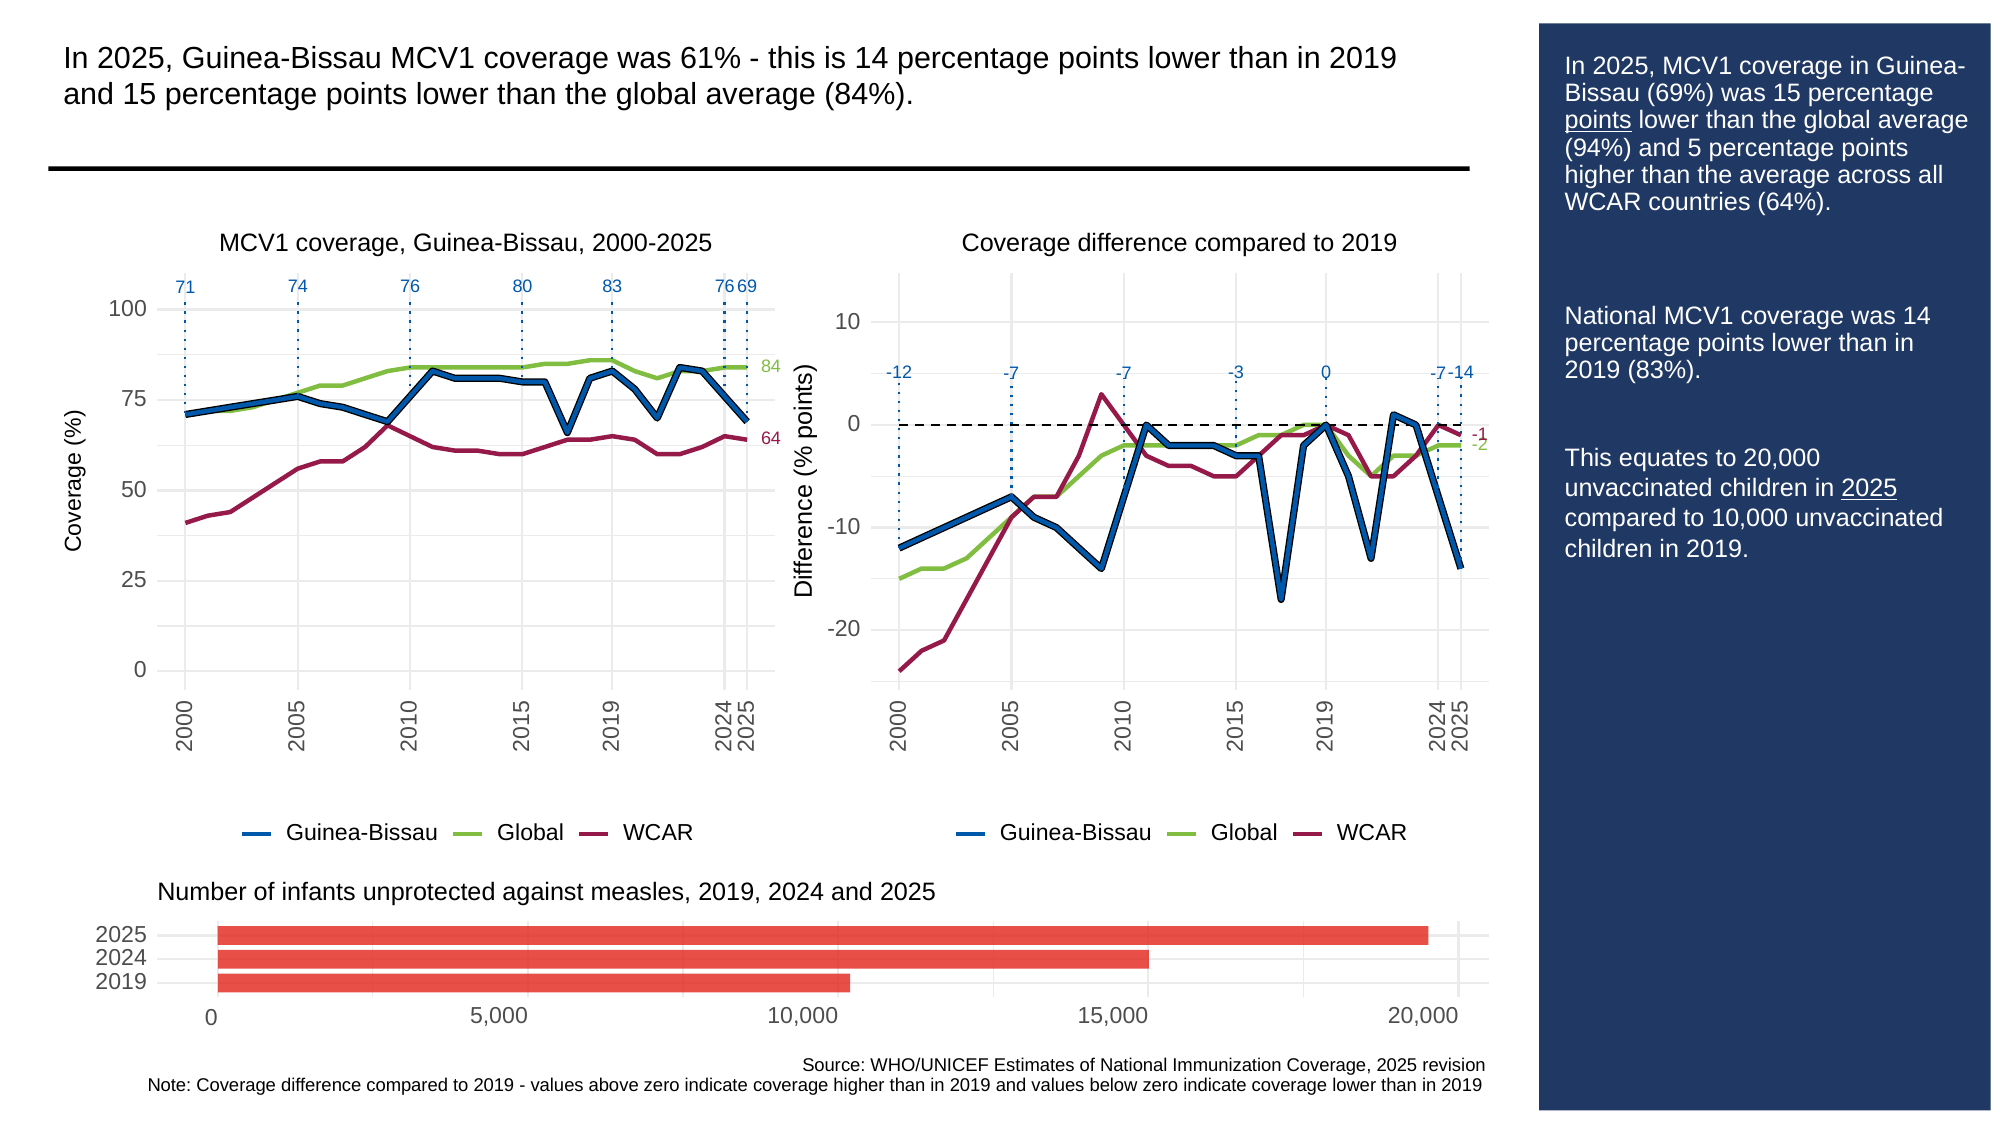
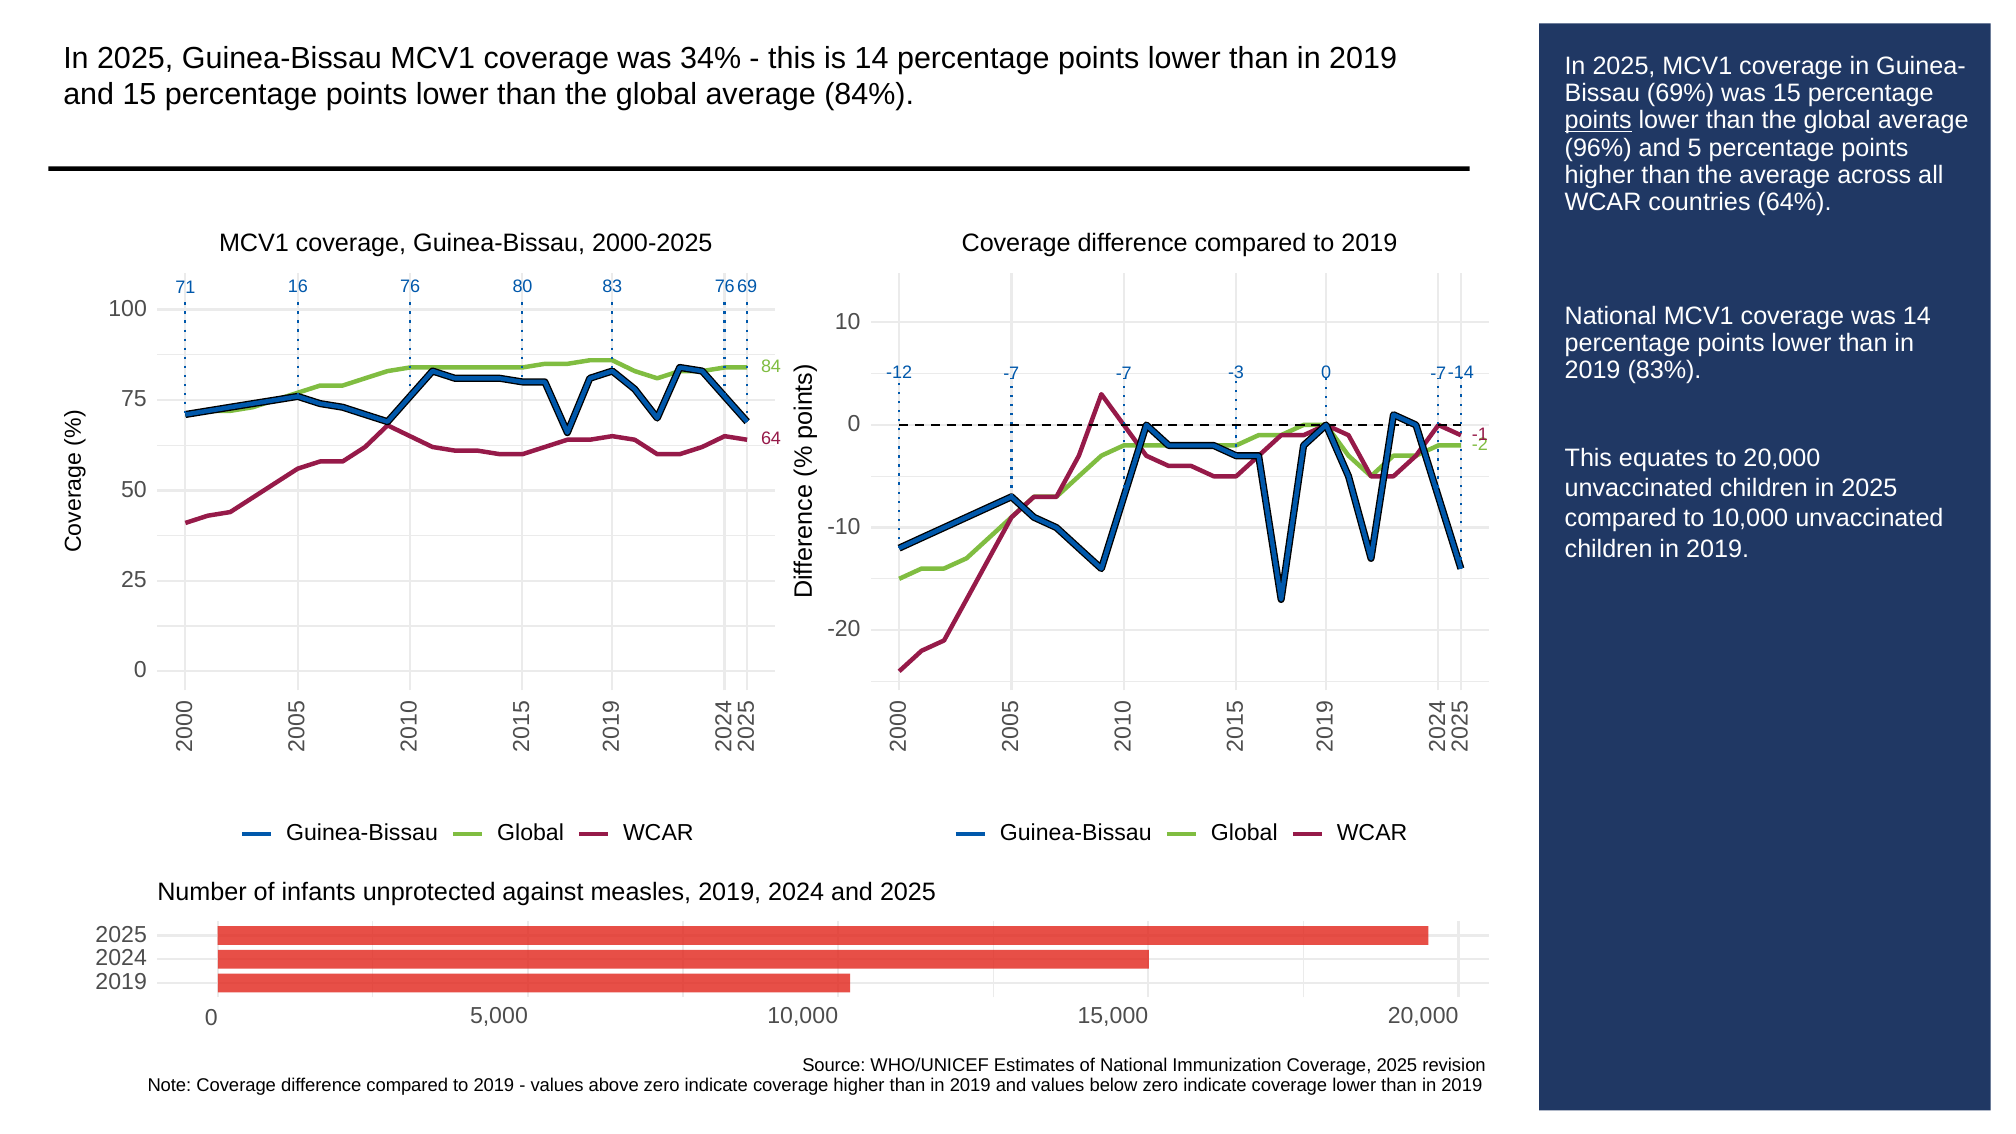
61%: 61% -> 34% (711, 58)
94%: 94% -> 96% (1598, 148)
74: 74 -> 16 (298, 287)
2025 underline: present -> none (1869, 488)
